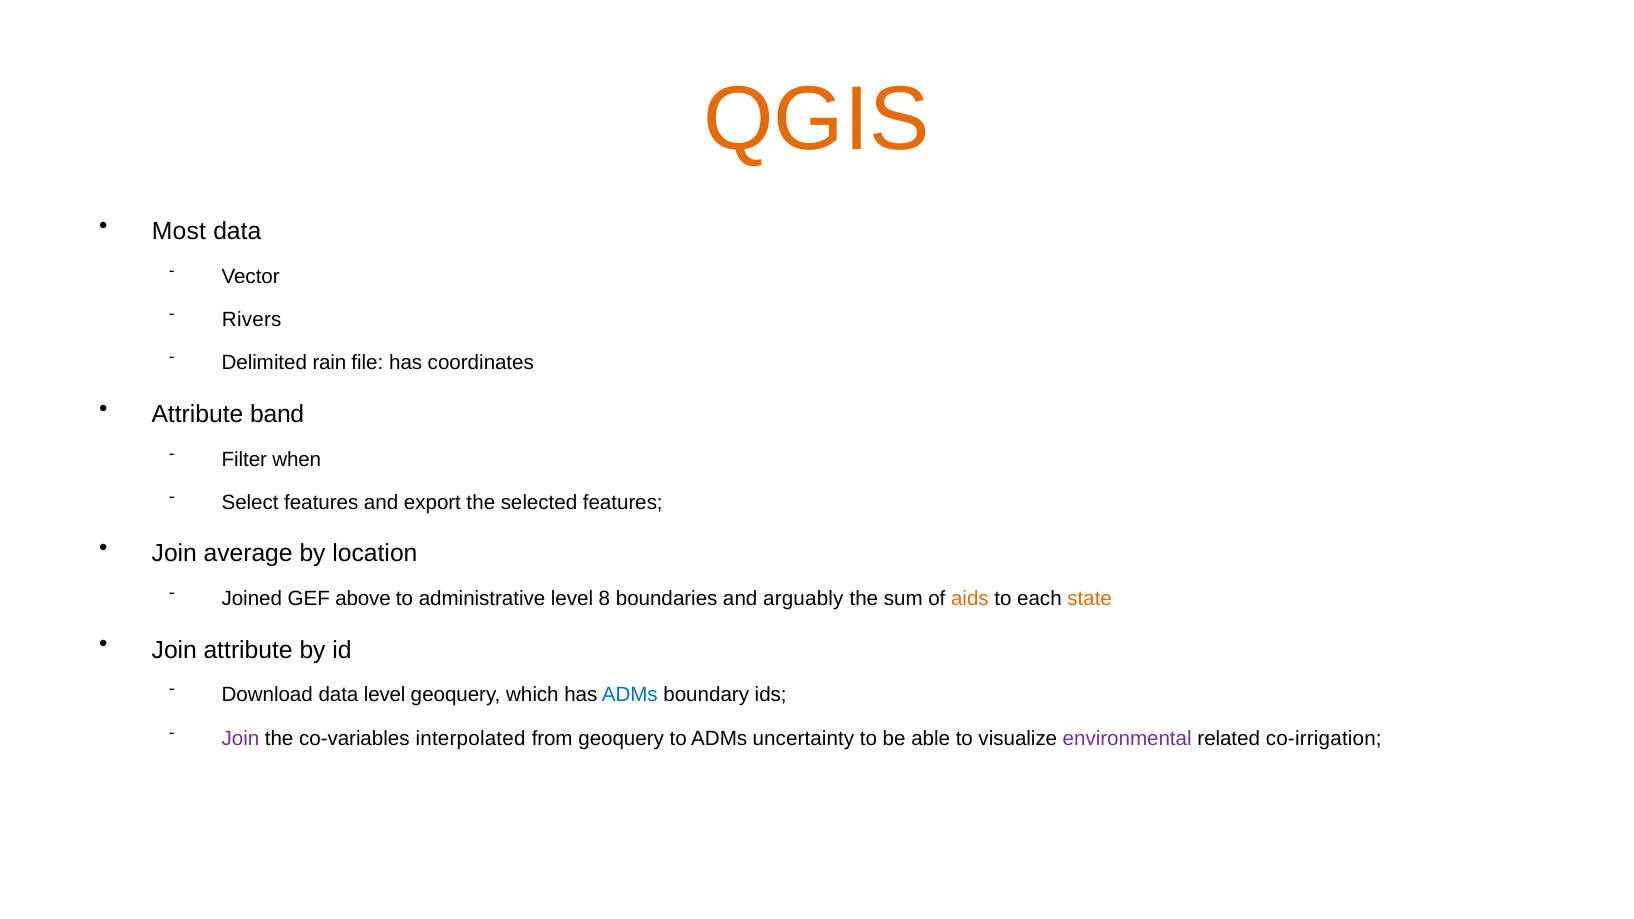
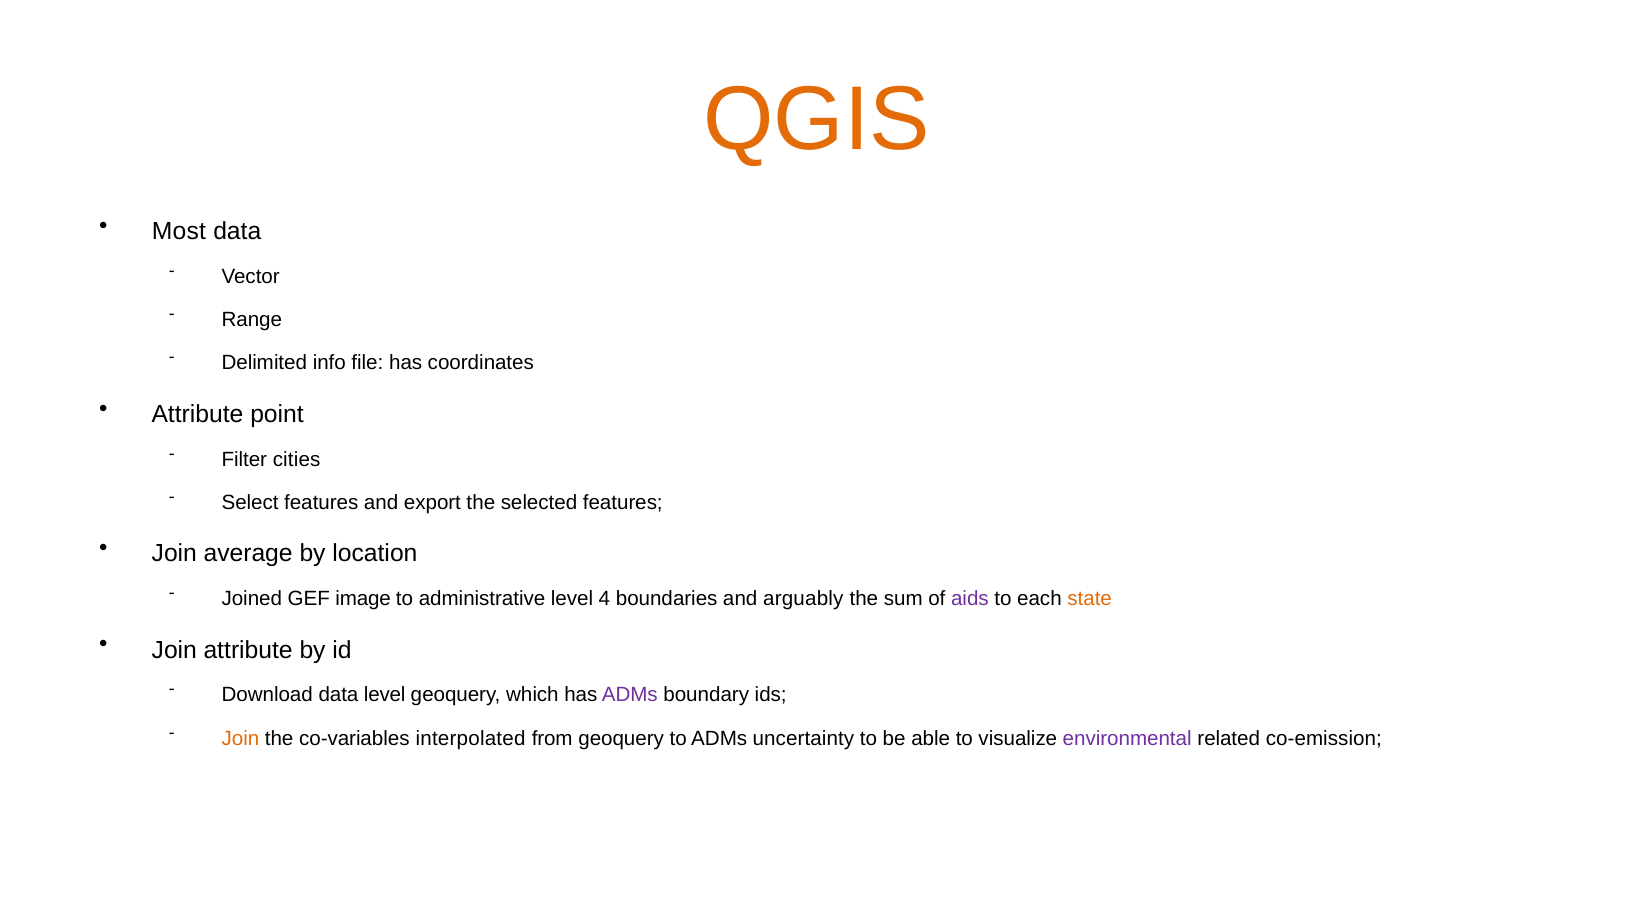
Rivers: Rivers -> Range (252, 320)
rain: rain -> info (329, 363)
band: band -> point (277, 414)
when: when -> cities (297, 459)
above: above -> image (363, 599)
8: 8 -> 4 (604, 599)
aids colour: orange -> purple (970, 599)
ADMs colour: blue -> purple (630, 695)
Join colour: purple -> orange (241, 738)
co-irrigation: co-irrigation -> co-emission (1324, 738)
